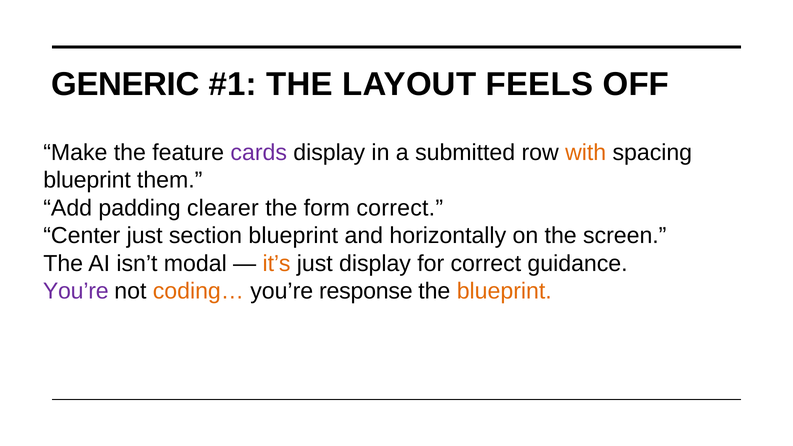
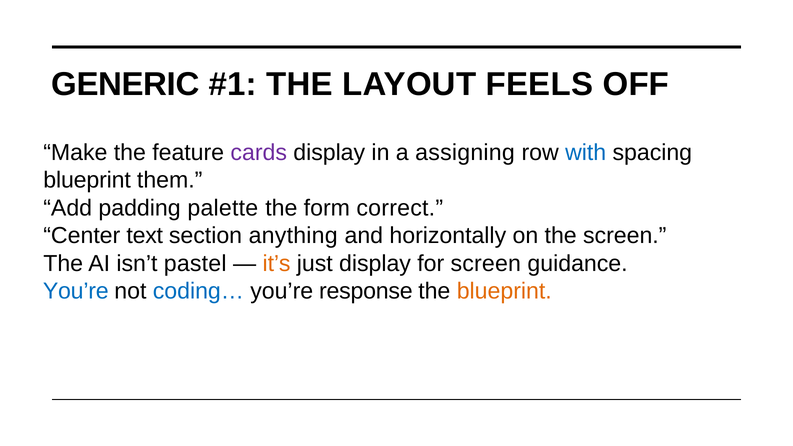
submitted: submitted -> assigning (465, 152)
with colour: orange -> blue (586, 152)
clearer: clearer -> palette (223, 208)
Center just: just -> text (145, 236)
section blueprint: blueprint -> anything (293, 236)
modal: modal -> pastel (195, 264)
for correct: correct -> screen (486, 264)
You’re colour: purple -> blue (76, 291)
coding… colour: orange -> blue (198, 291)
